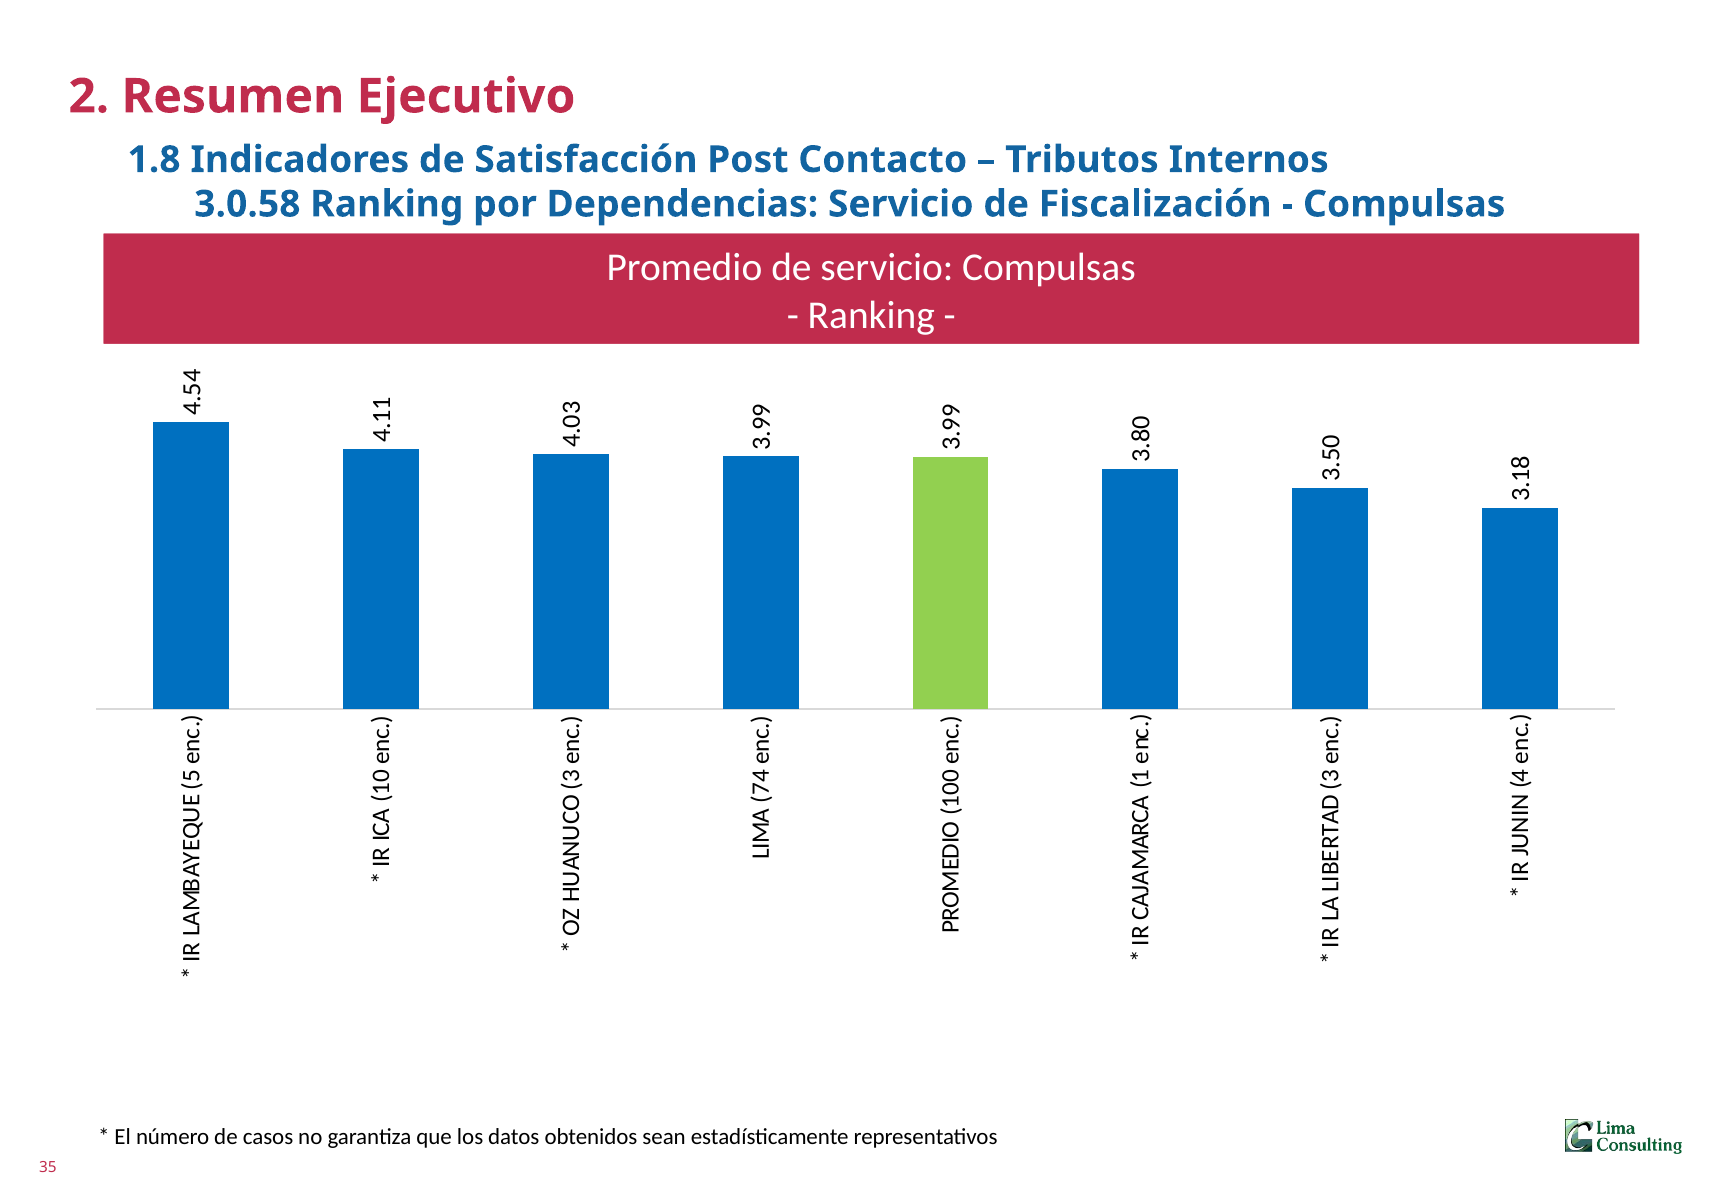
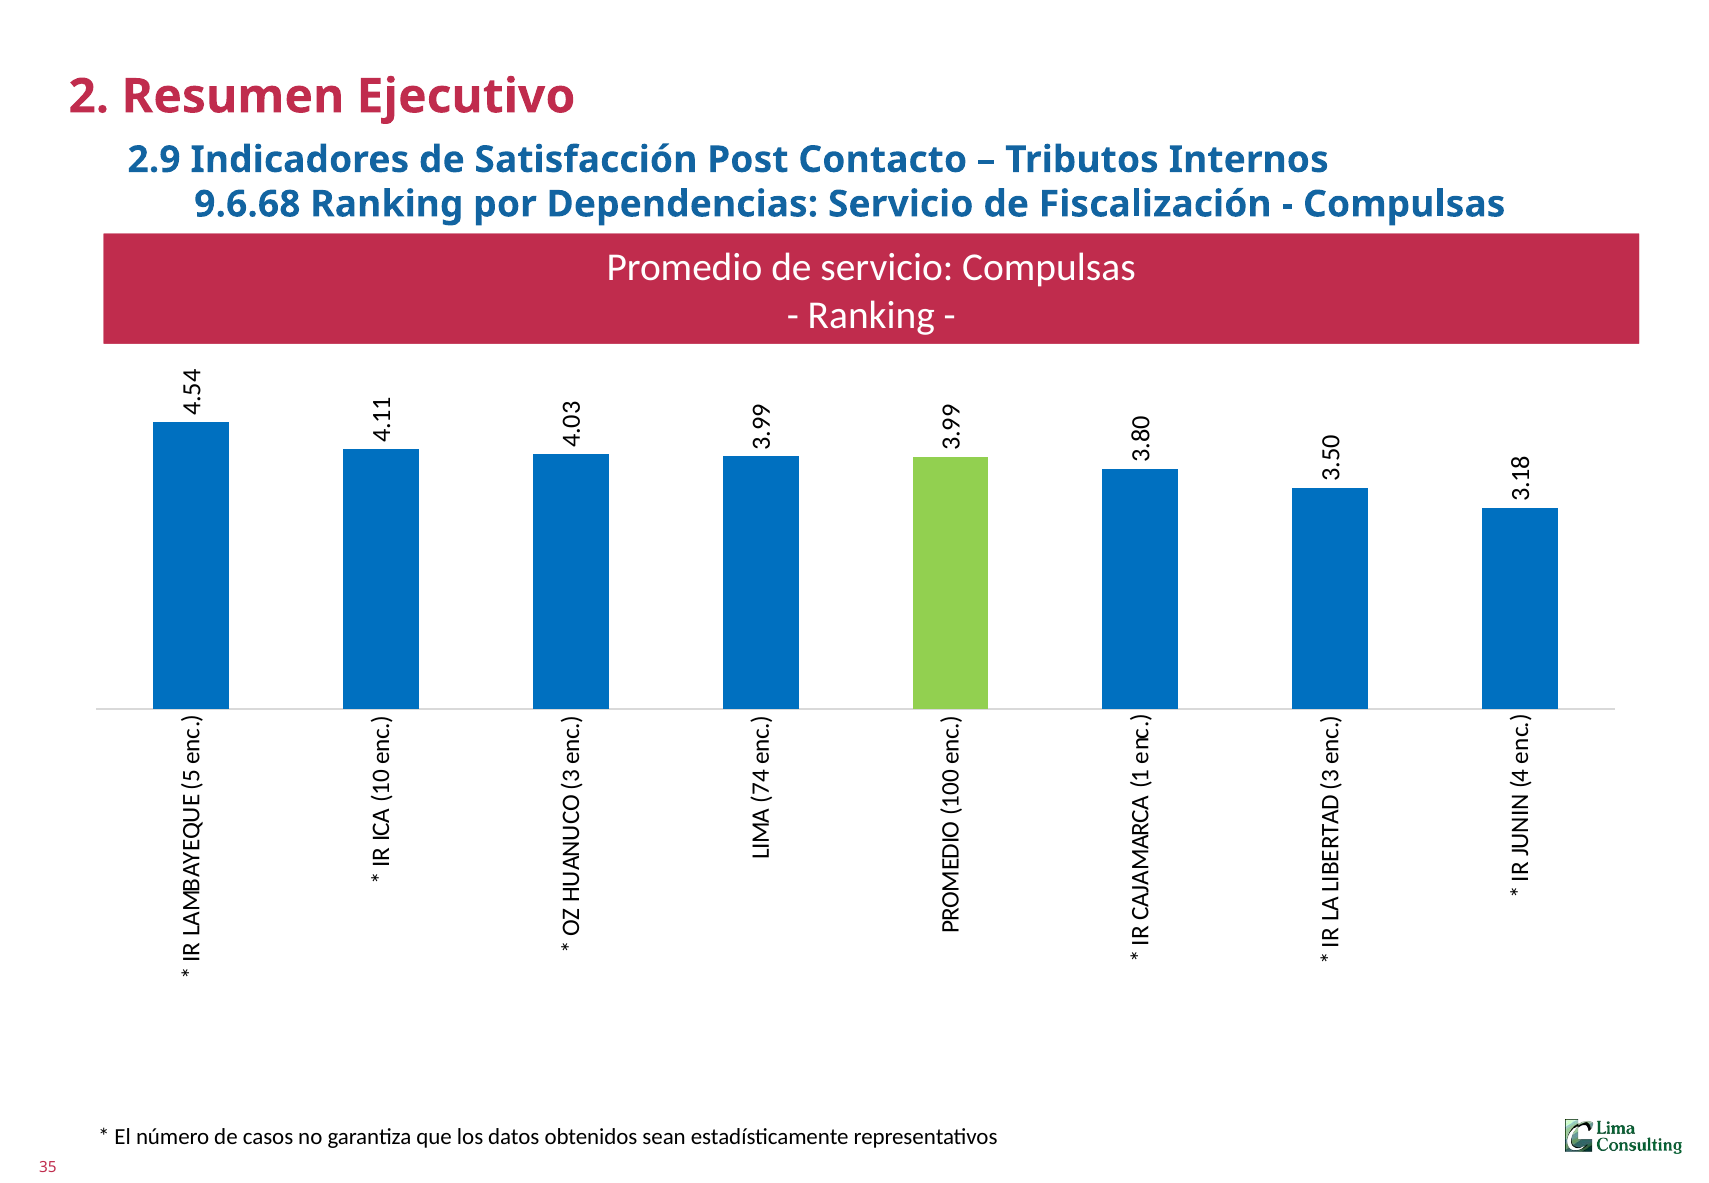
1.8: 1.8 -> 2.9 (154, 160)
3.0.58: 3.0.58 -> 9.6.68 (247, 204)
